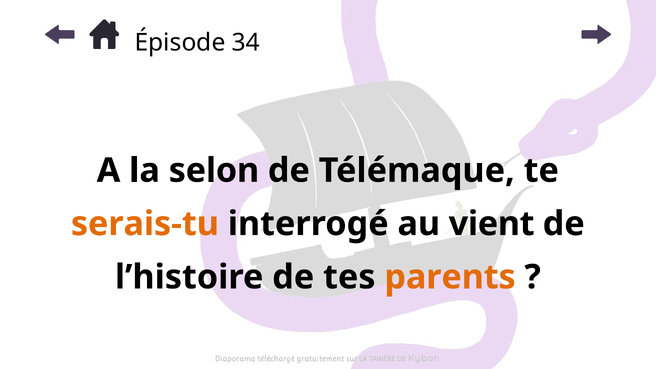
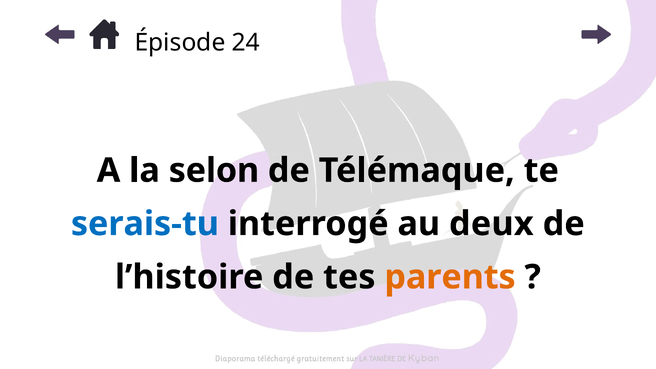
34: 34 -> 24 (246, 43)
serais-tu colour: orange -> blue (145, 224)
vient: vient -> deux (491, 224)
